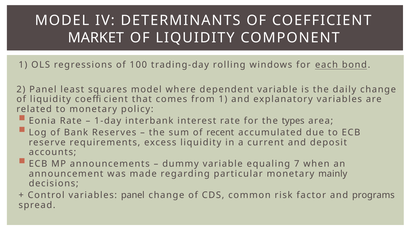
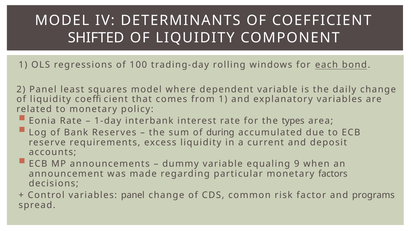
MARKET: MARKET -> SHIFTED (96, 38)
recent: recent -> during (220, 133)
7: 7 -> 9 (297, 164)
mainly: mainly -> factors (333, 174)
